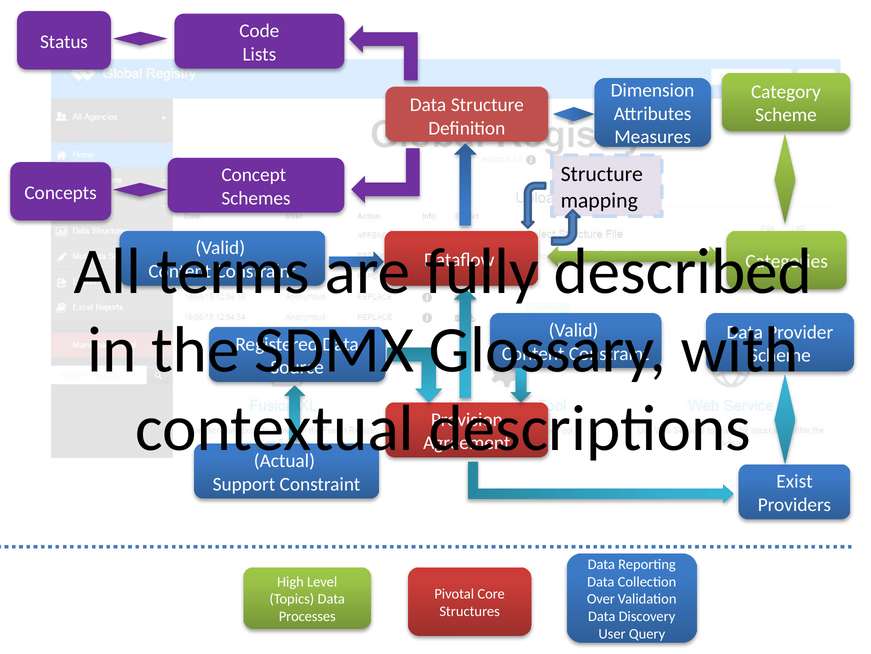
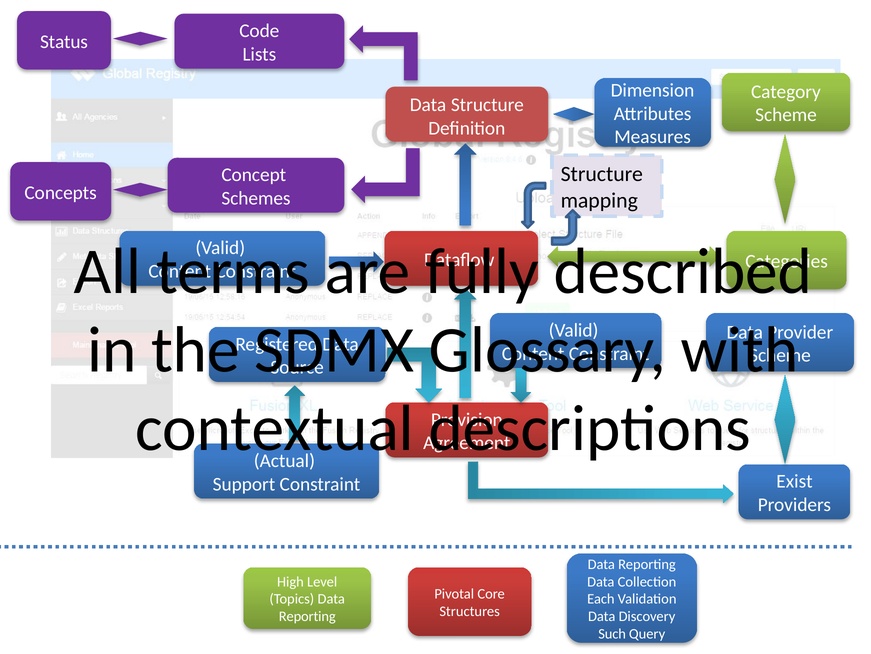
Over: Over -> Each (601, 599)
Processes: Processes -> Reporting (307, 616)
User: User -> Such (612, 633)
